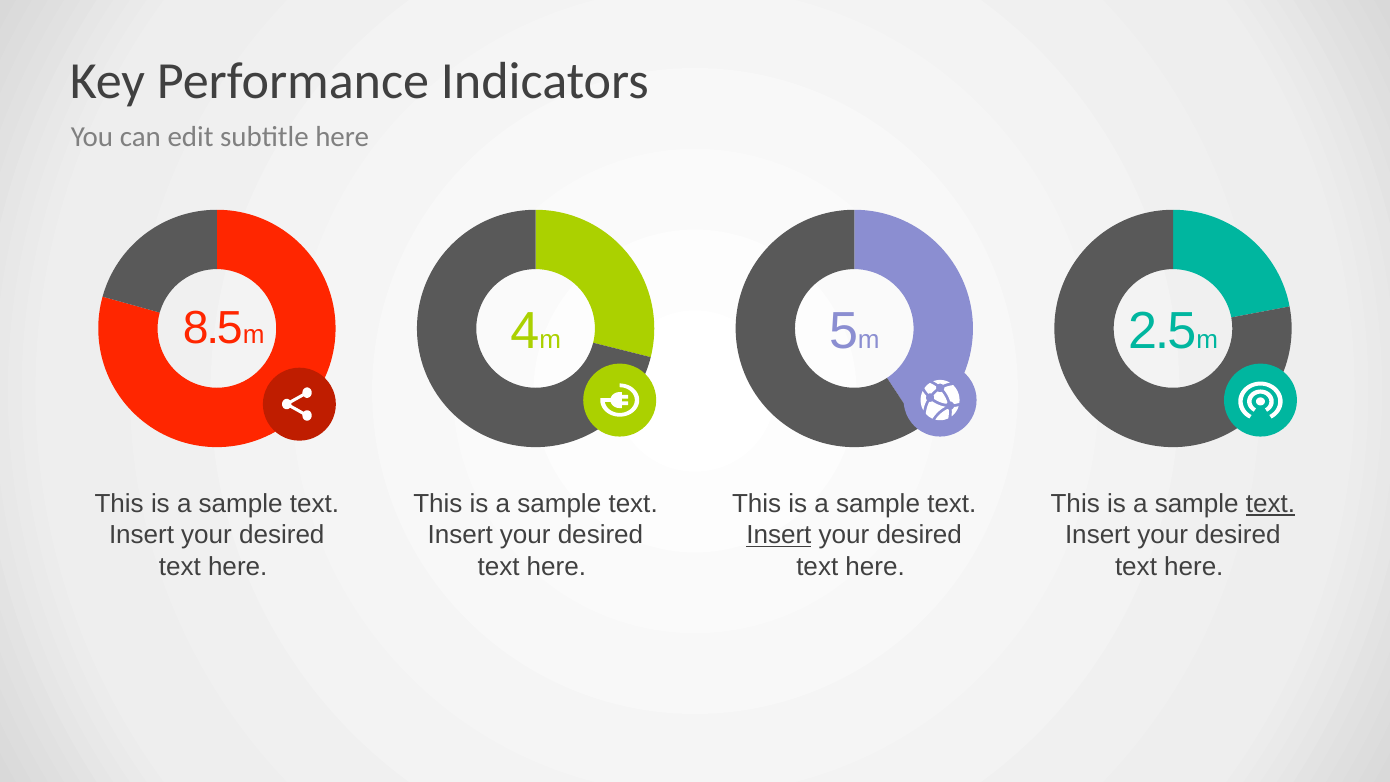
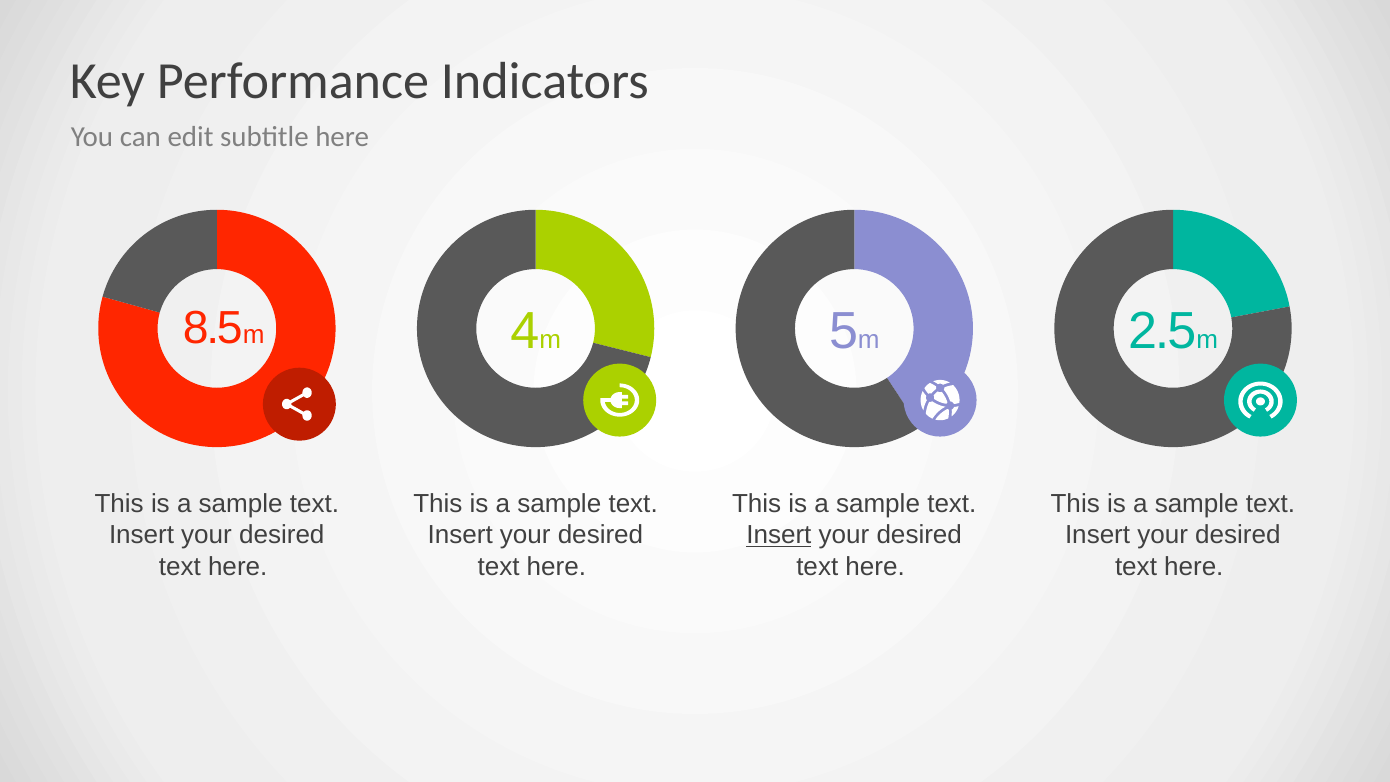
text underline: present -> none (1271, 504)
